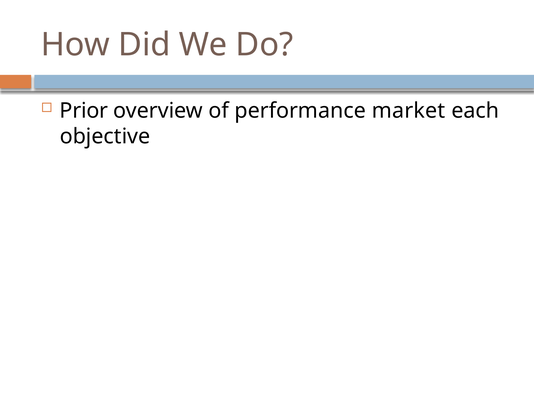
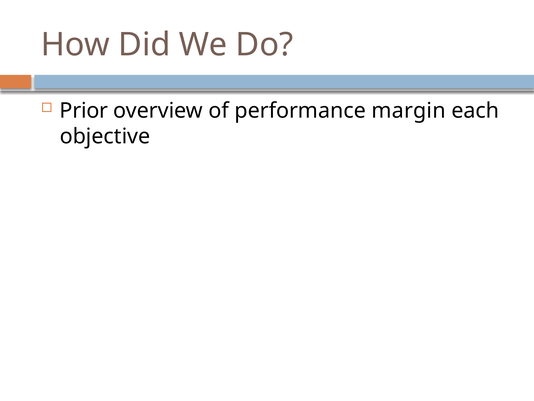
market: market -> margin (409, 110)
